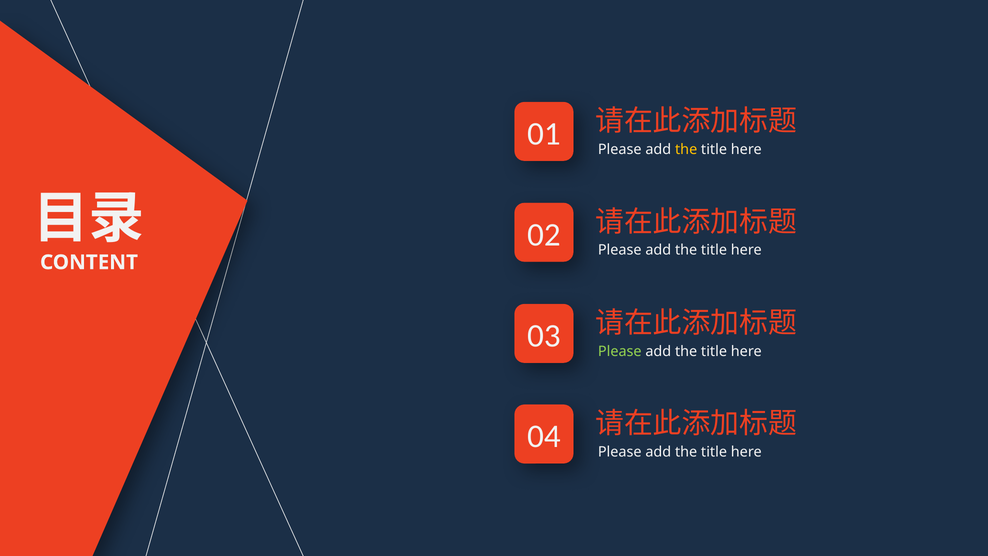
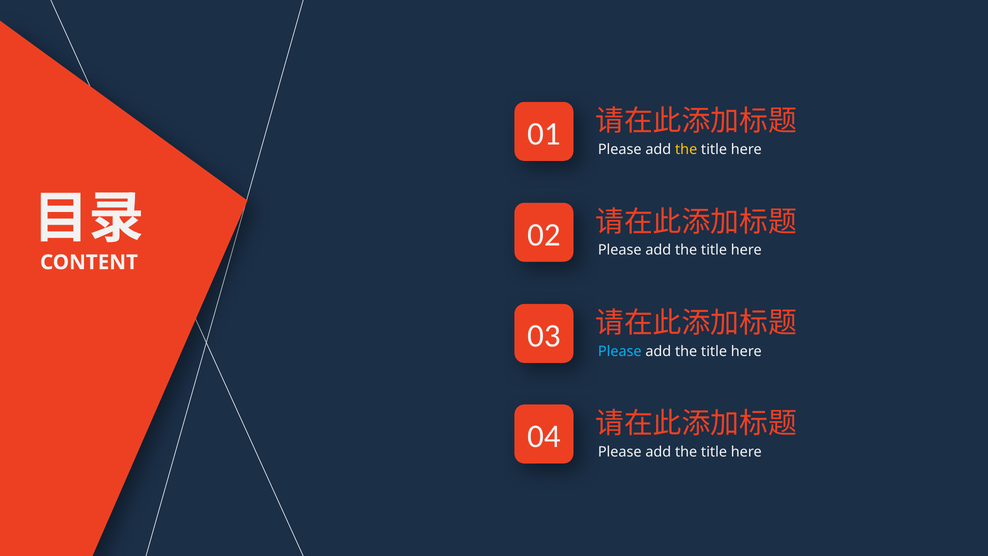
Please colour: light green -> light blue (620, 351)
